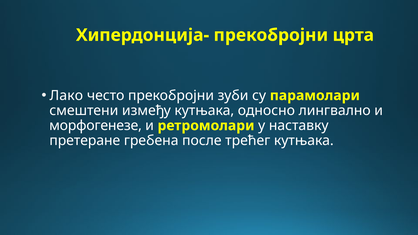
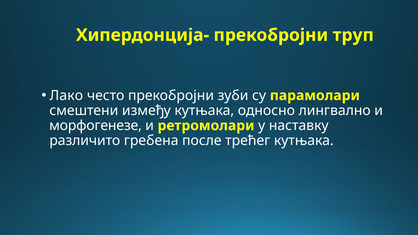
црта: црта -> труп (353, 35)
претеране: претеране -> различито (85, 141)
